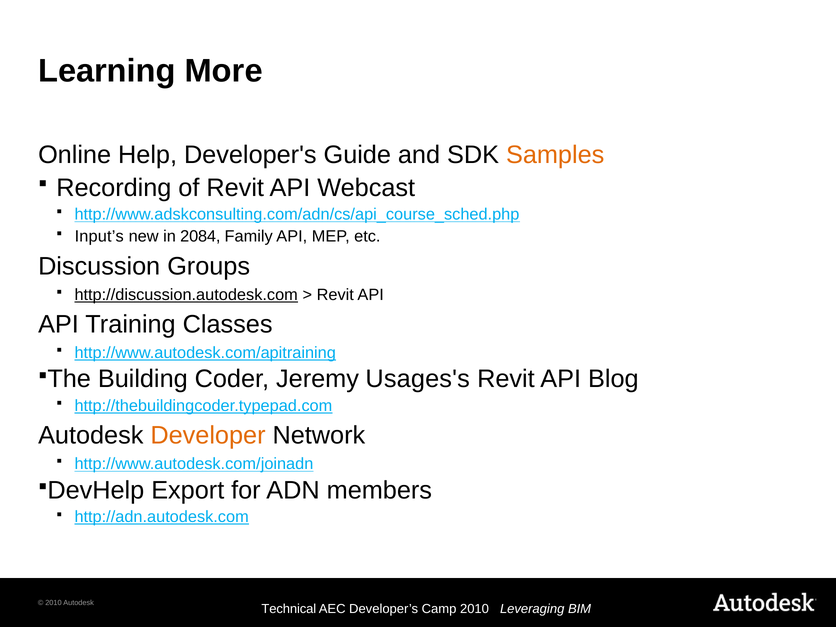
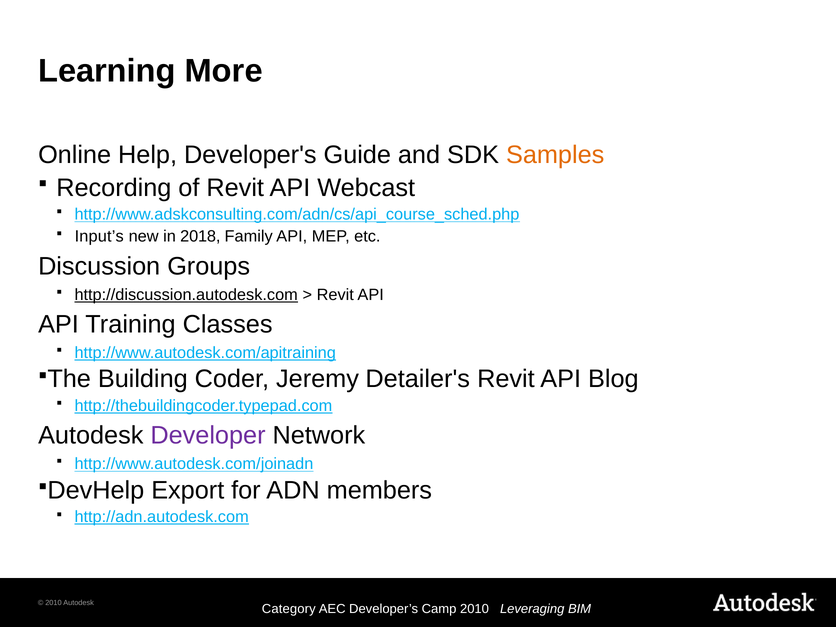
2084: 2084 -> 2018 (200, 237)
Usages's: Usages's -> Detailer's (418, 379)
Developer colour: orange -> purple (208, 436)
Technical: Technical -> Category (289, 609)
